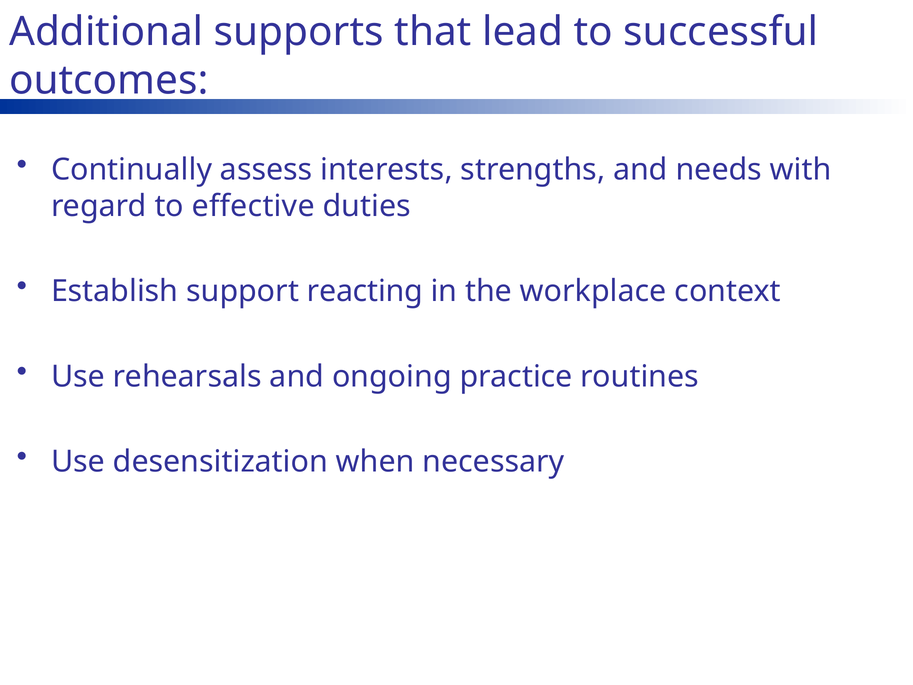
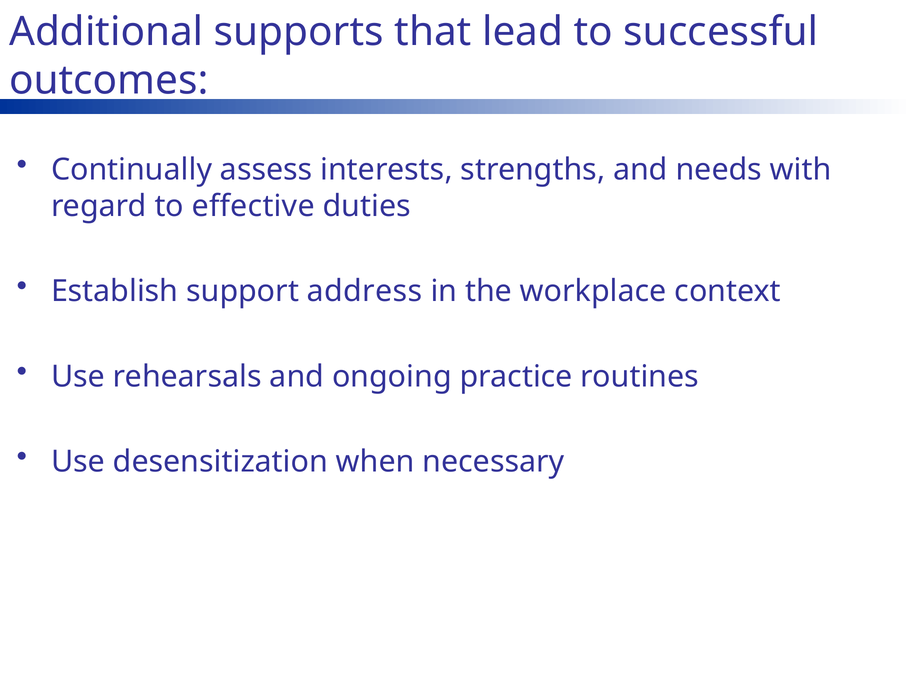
reacting: reacting -> address (365, 291)
